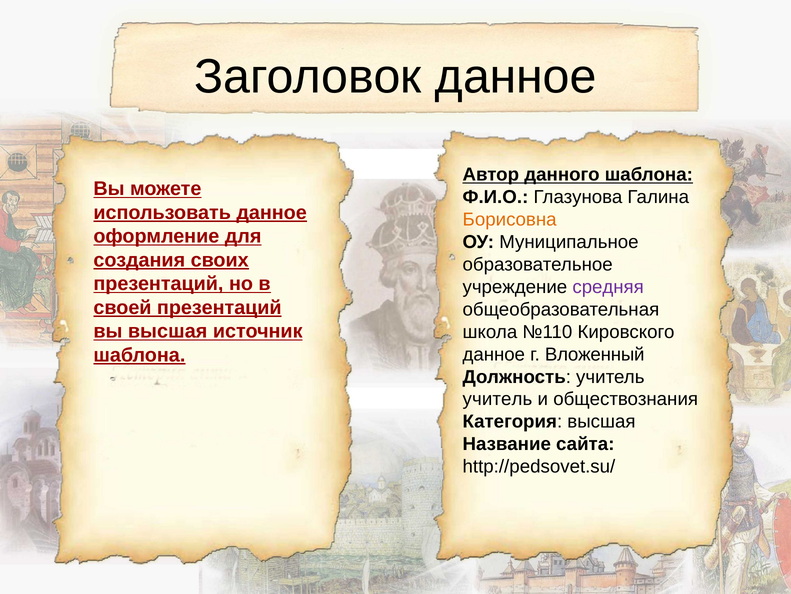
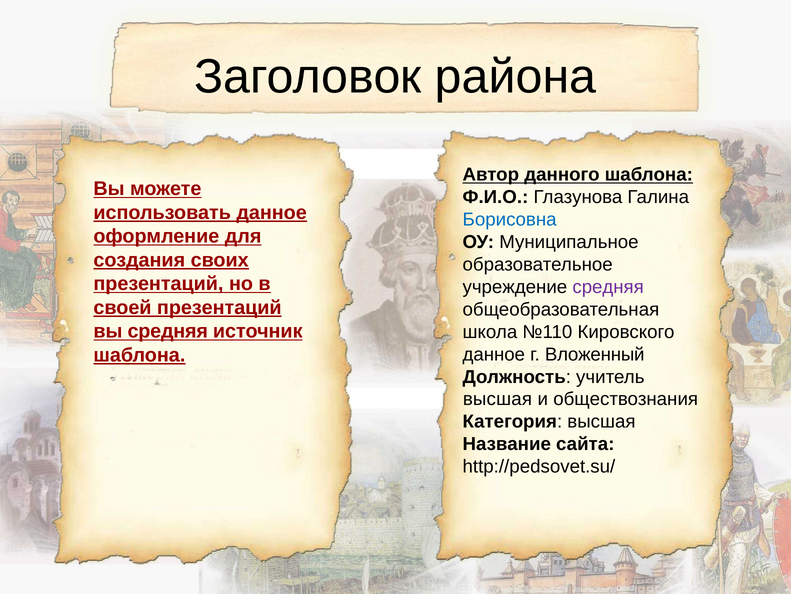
Заголовок данное: данное -> района (516, 77)
Борисовна colour: orange -> blue (510, 219)
вы высшая: высшая -> средняя (168, 331)
учитель: учитель -> высшая (497, 399)
